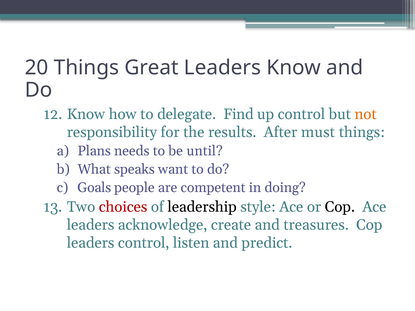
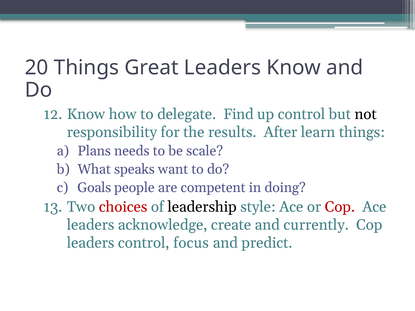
not colour: orange -> black (366, 114)
must: must -> learn (318, 132)
until: until -> scale (205, 151)
Cop colour: black -> red (340, 207)
treasures: treasures -> currently (316, 225)
listen: listen -> focus (191, 243)
